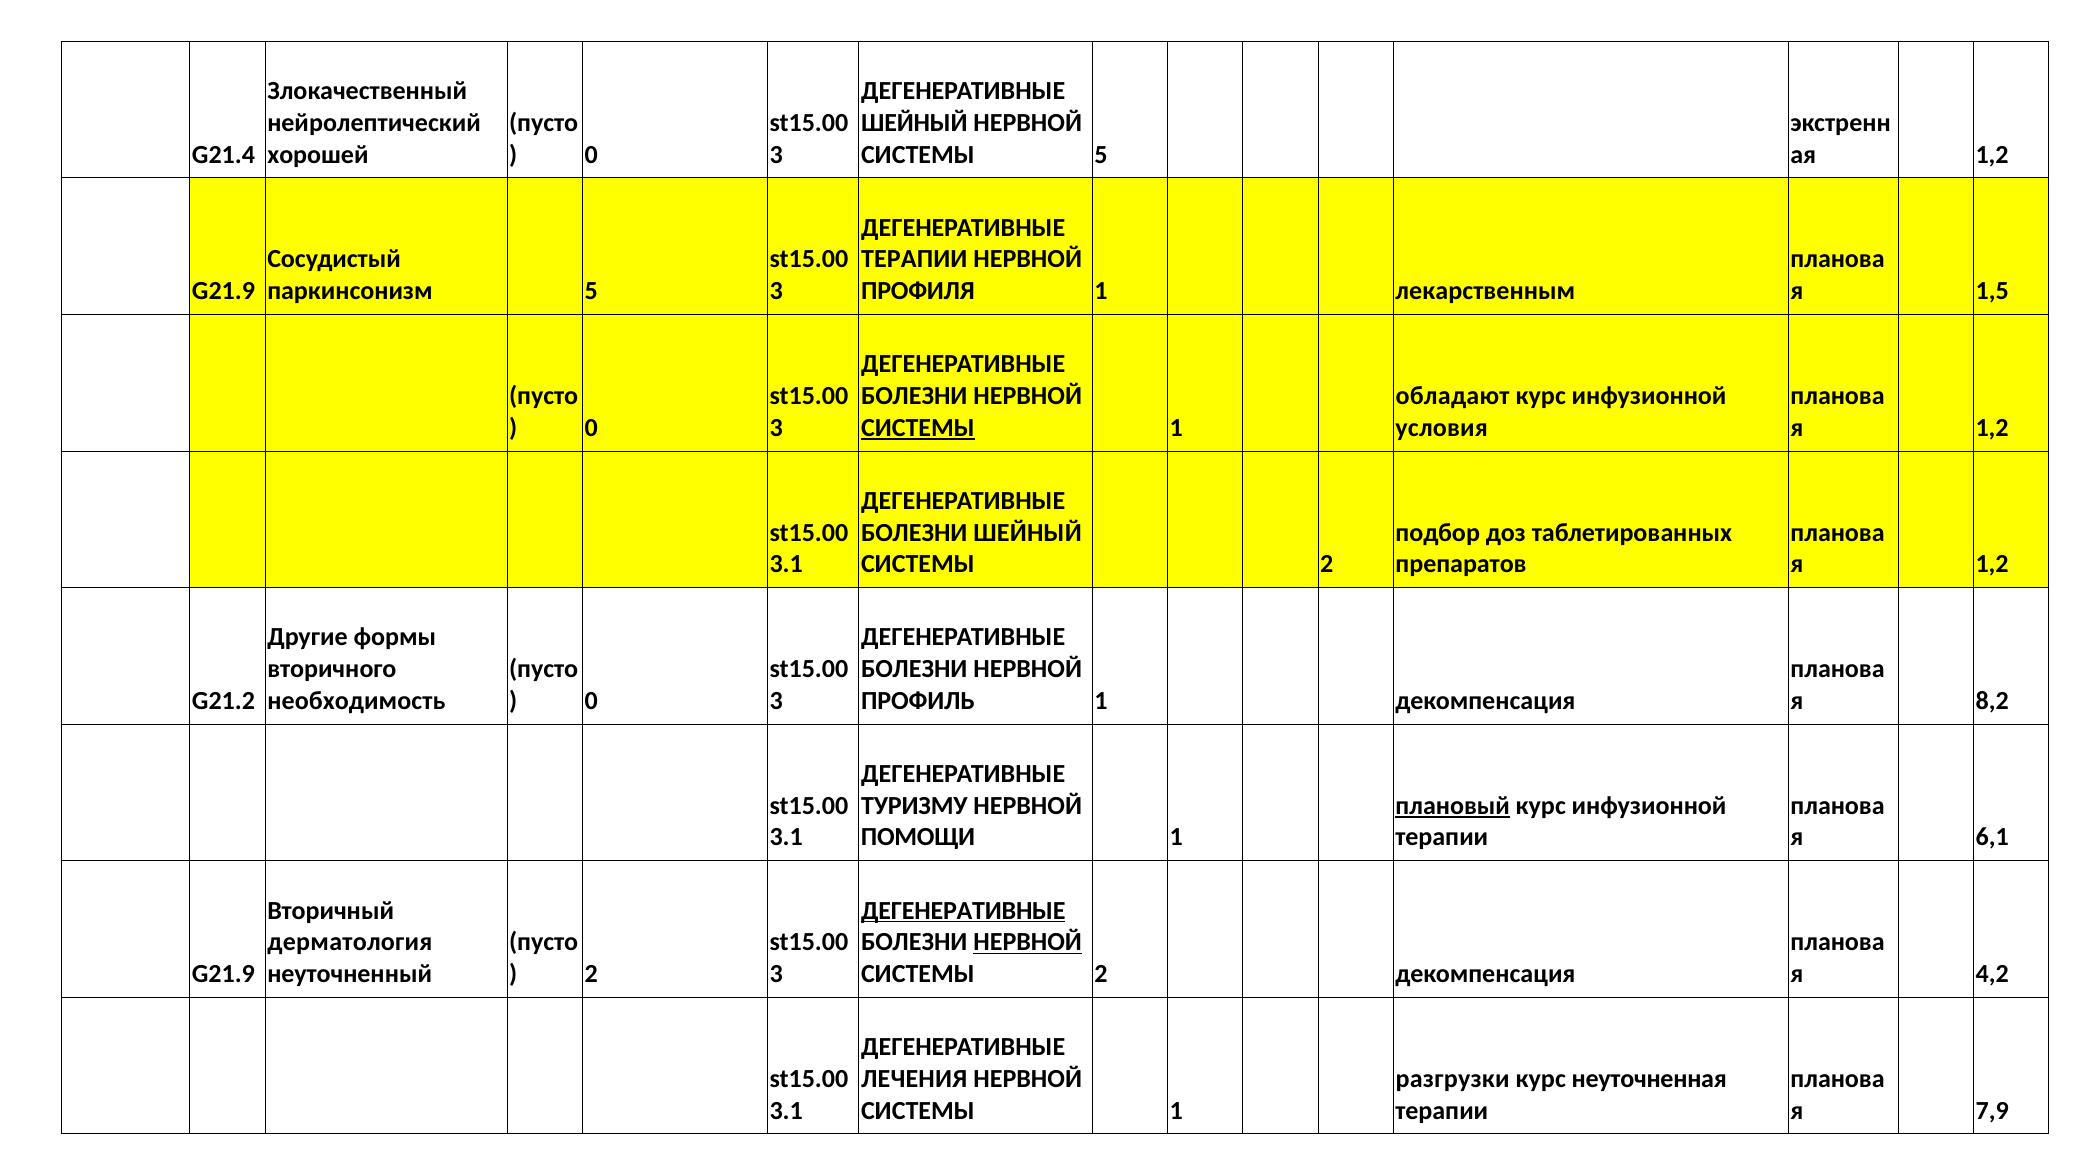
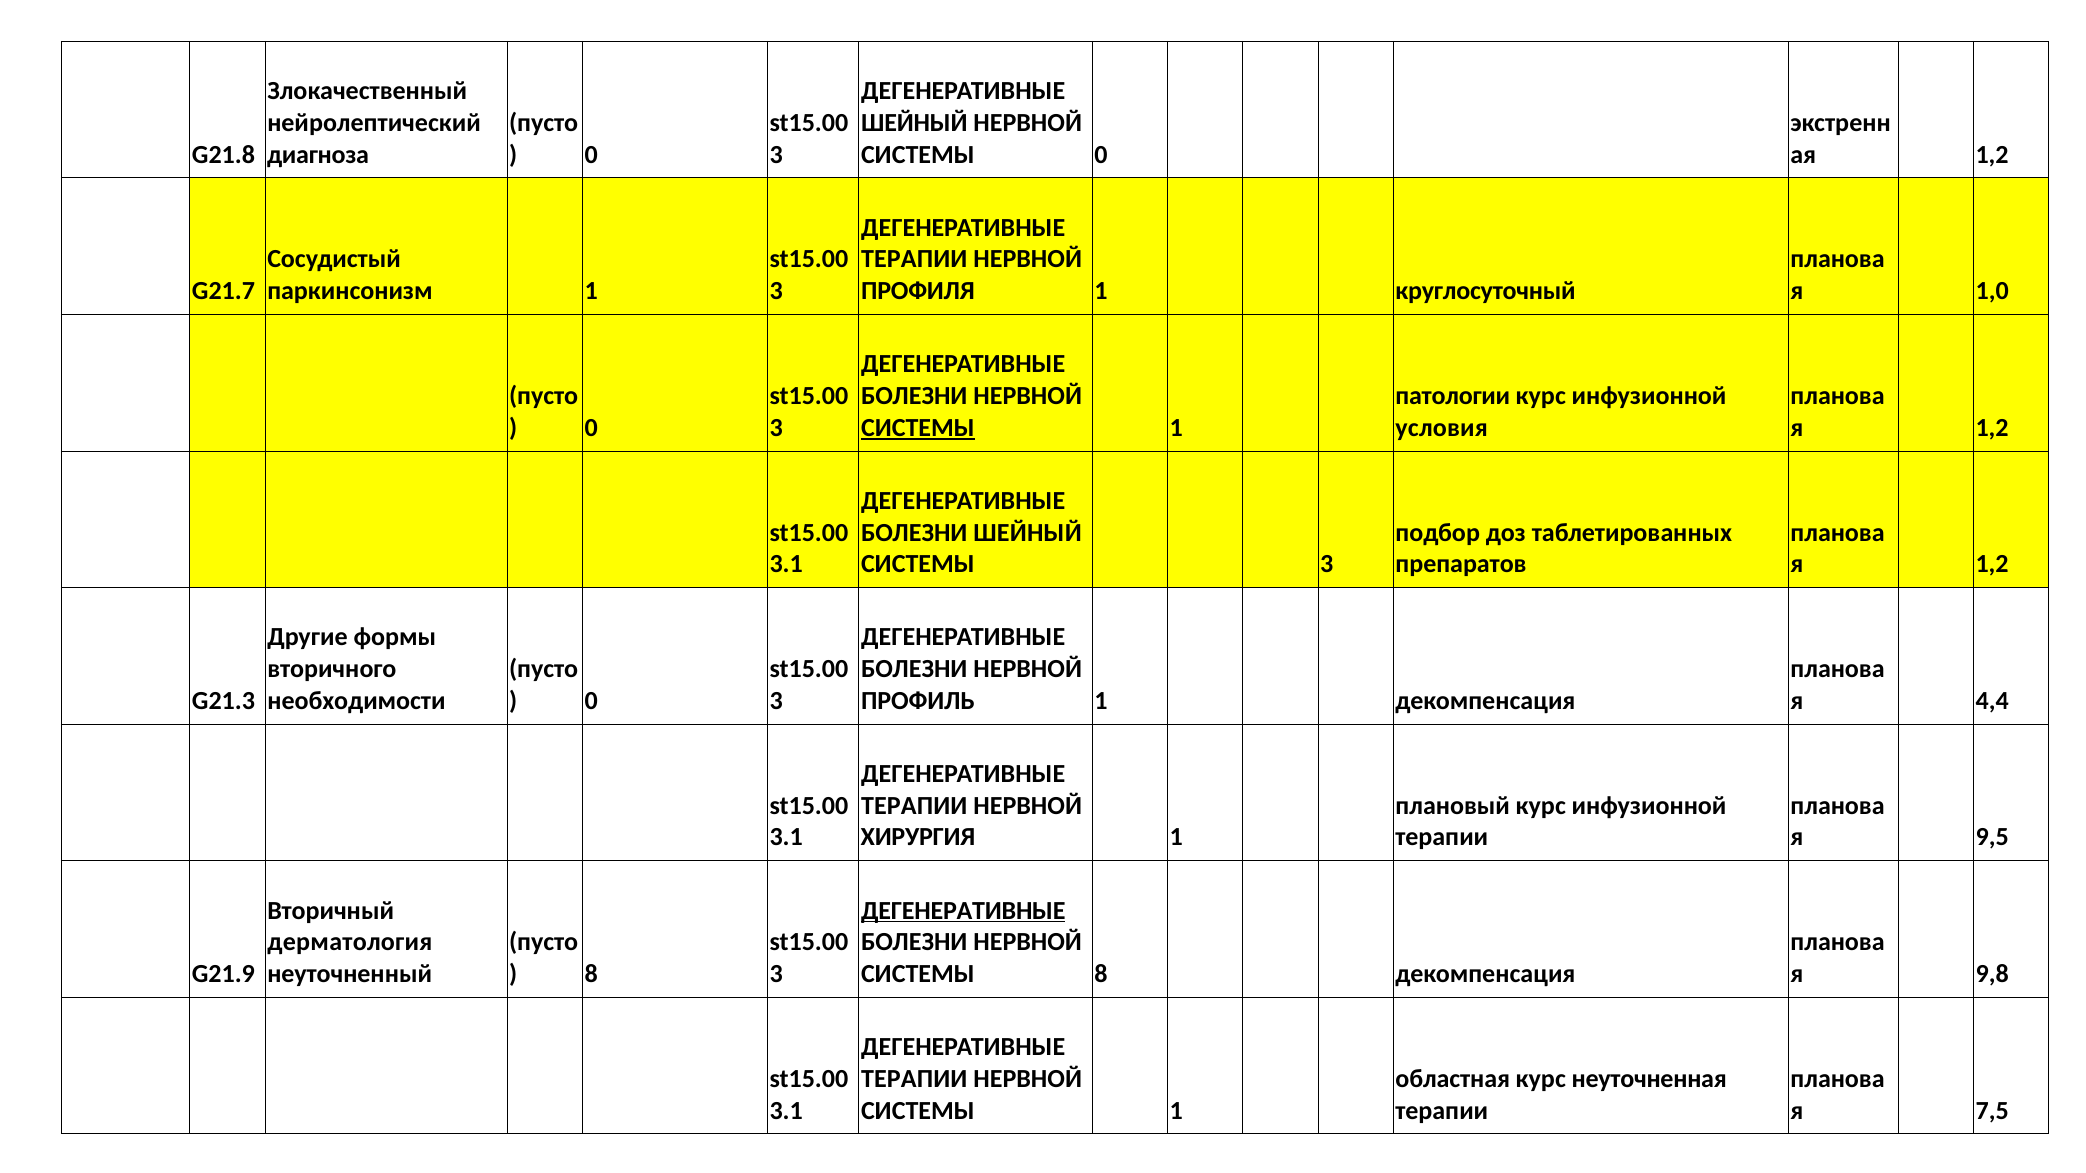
G21.4: G21.4 -> G21.8 (223, 155)
хорошей: хорошей -> диагноза (318, 155)
СИСТЕМЫ 5: 5 -> 0 (1101, 155)
G21.9: G21.9 -> G21.7 (223, 291)
паркинсонизм 5: 5 -> 1 (591, 291)
лекарственным: лекарственным -> круглосуточный (1486, 291)
1,5: 1,5 -> 1,0 (1992, 291)
обладают: обладают -> патологии (1453, 396)
2: 2 -> 3 (1327, 564)
G21.2: G21.2 -> G21.3 (223, 701)
необходимость: необходимость -> необходимости (356, 701)
8,2: 8,2 -> 4,4 (1992, 701)
ТУРИЗМУ: ТУРИЗМУ -> ТЕРАПИИ (914, 806)
плановый underline: present -> none (1453, 806)
ПОМОЩИ: ПОМОЩИ -> ХИРУРГИЯ (918, 838)
6,1: 6,1 -> 9,5 (1992, 838)
НЕРВНОЙ underline: present -> none (1028, 942)
2: 2 -> 8 (591, 974)
2: 2 -> 8 (1101, 974)
4,2: 4,2 -> 9,8 (1992, 974)
ЛЕЧЕНИЯ: ЛЕЧЕНИЯ -> ТЕРАПИИ (914, 1079)
разгрузки: разгрузки -> областная (1453, 1079)
7,9: 7,9 -> 7,5 (1992, 1111)
